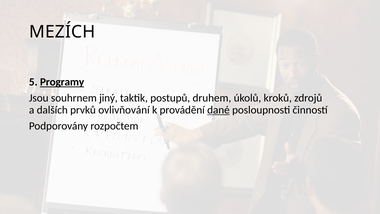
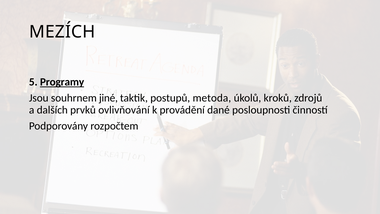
jiný: jiný -> jiné (108, 98)
druhem: druhem -> metoda (212, 98)
dané underline: present -> none (218, 110)
